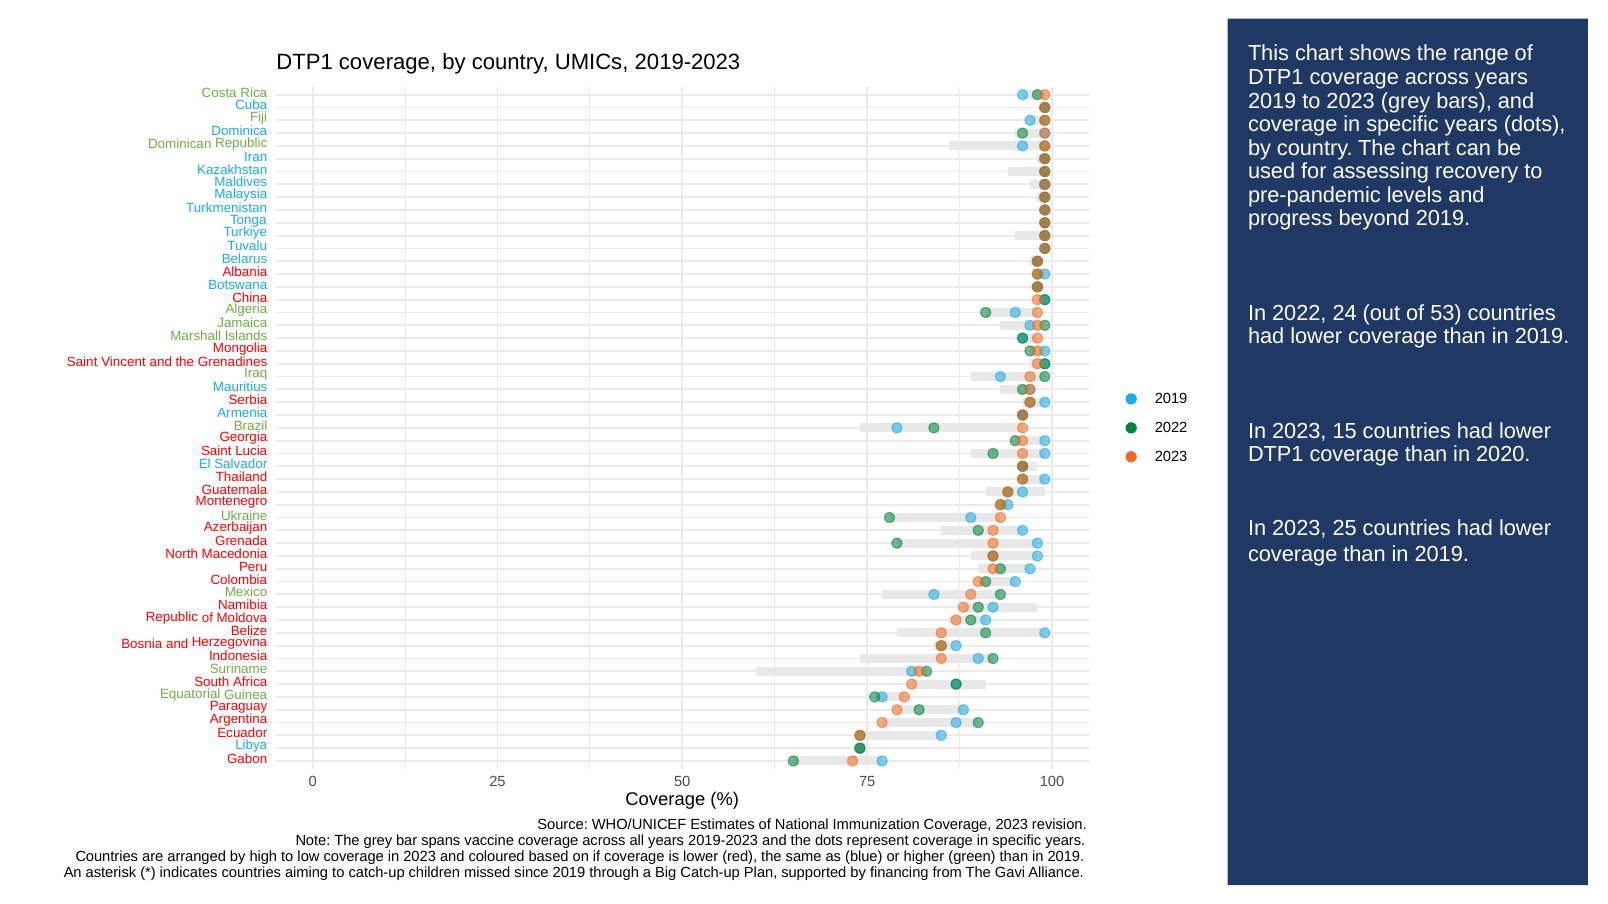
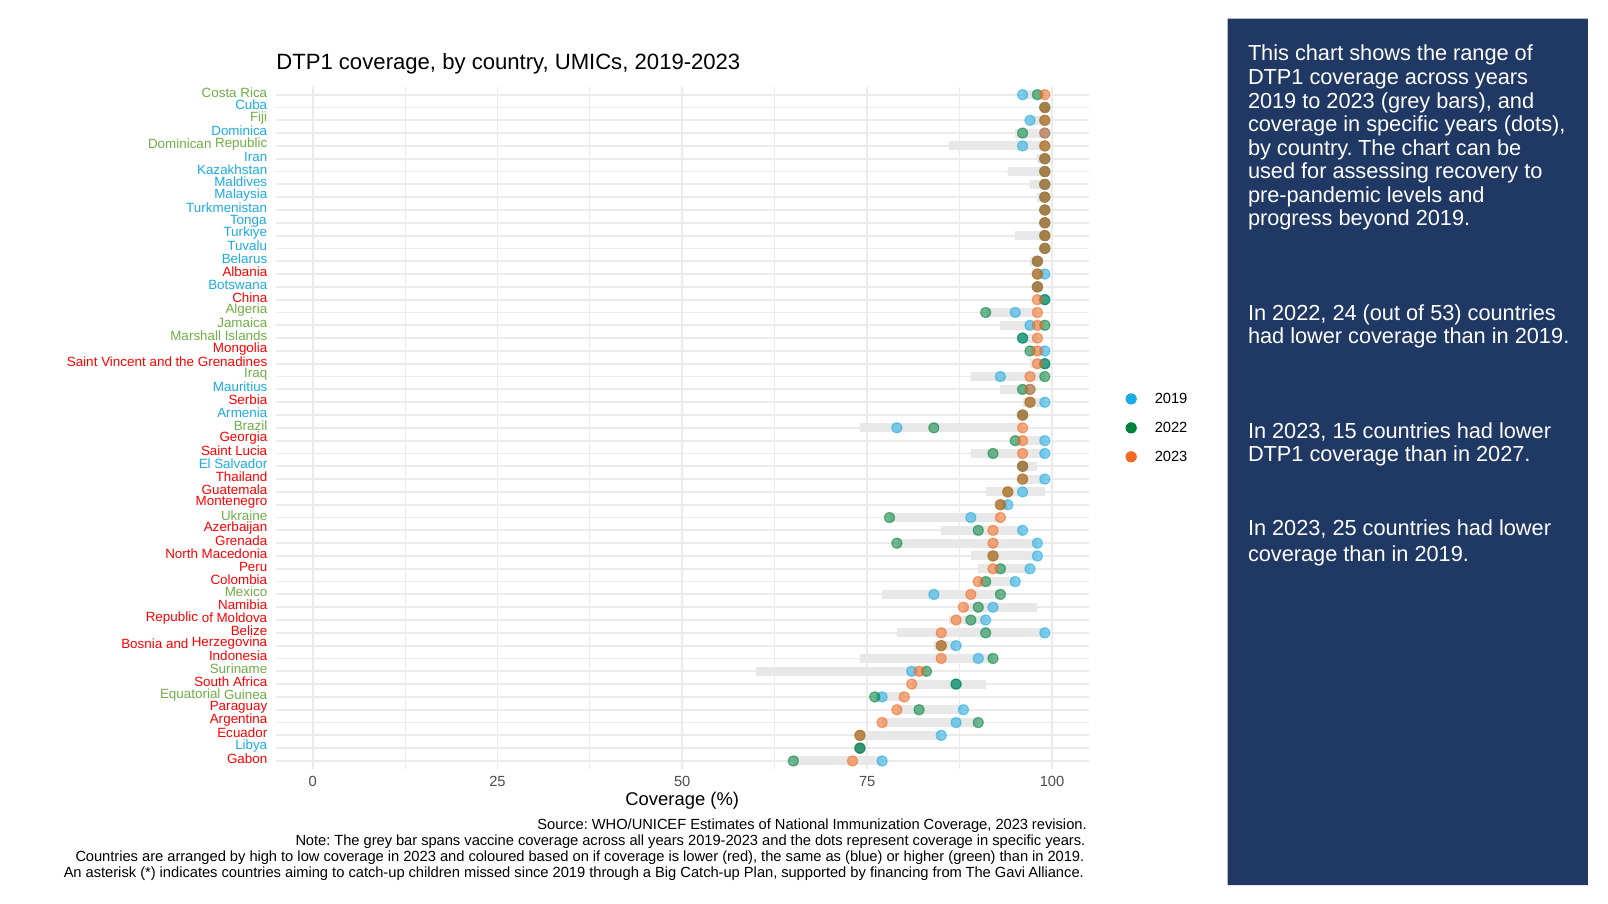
2020: 2020 -> 2027 (1503, 455)
